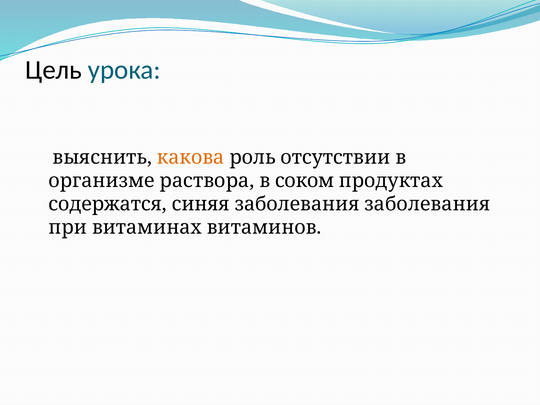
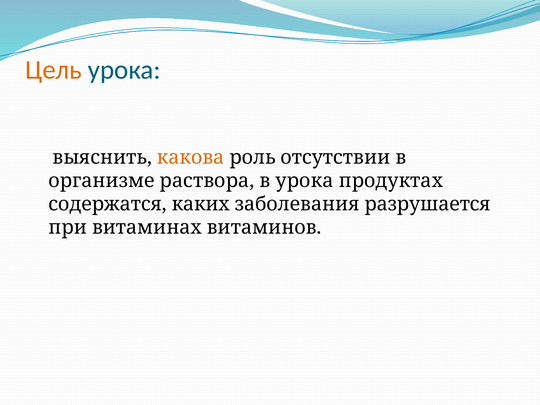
Цель colour: black -> orange (54, 70)
в соком: соком -> урока (305, 181)
синяя: синяя -> каких (201, 204)
заболевания заболевания: заболевания -> разрушается (428, 204)
